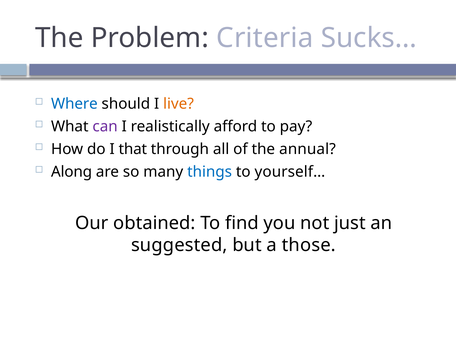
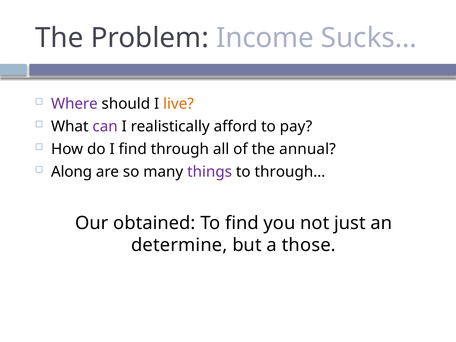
Criteria: Criteria -> Income (265, 38)
Where colour: blue -> purple (74, 104)
I that: that -> find (133, 149)
things colour: blue -> purple (210, 172)
yourself…: yourself… -> through… (290, 172)
suggested: suggested -> determine (179, 245)
